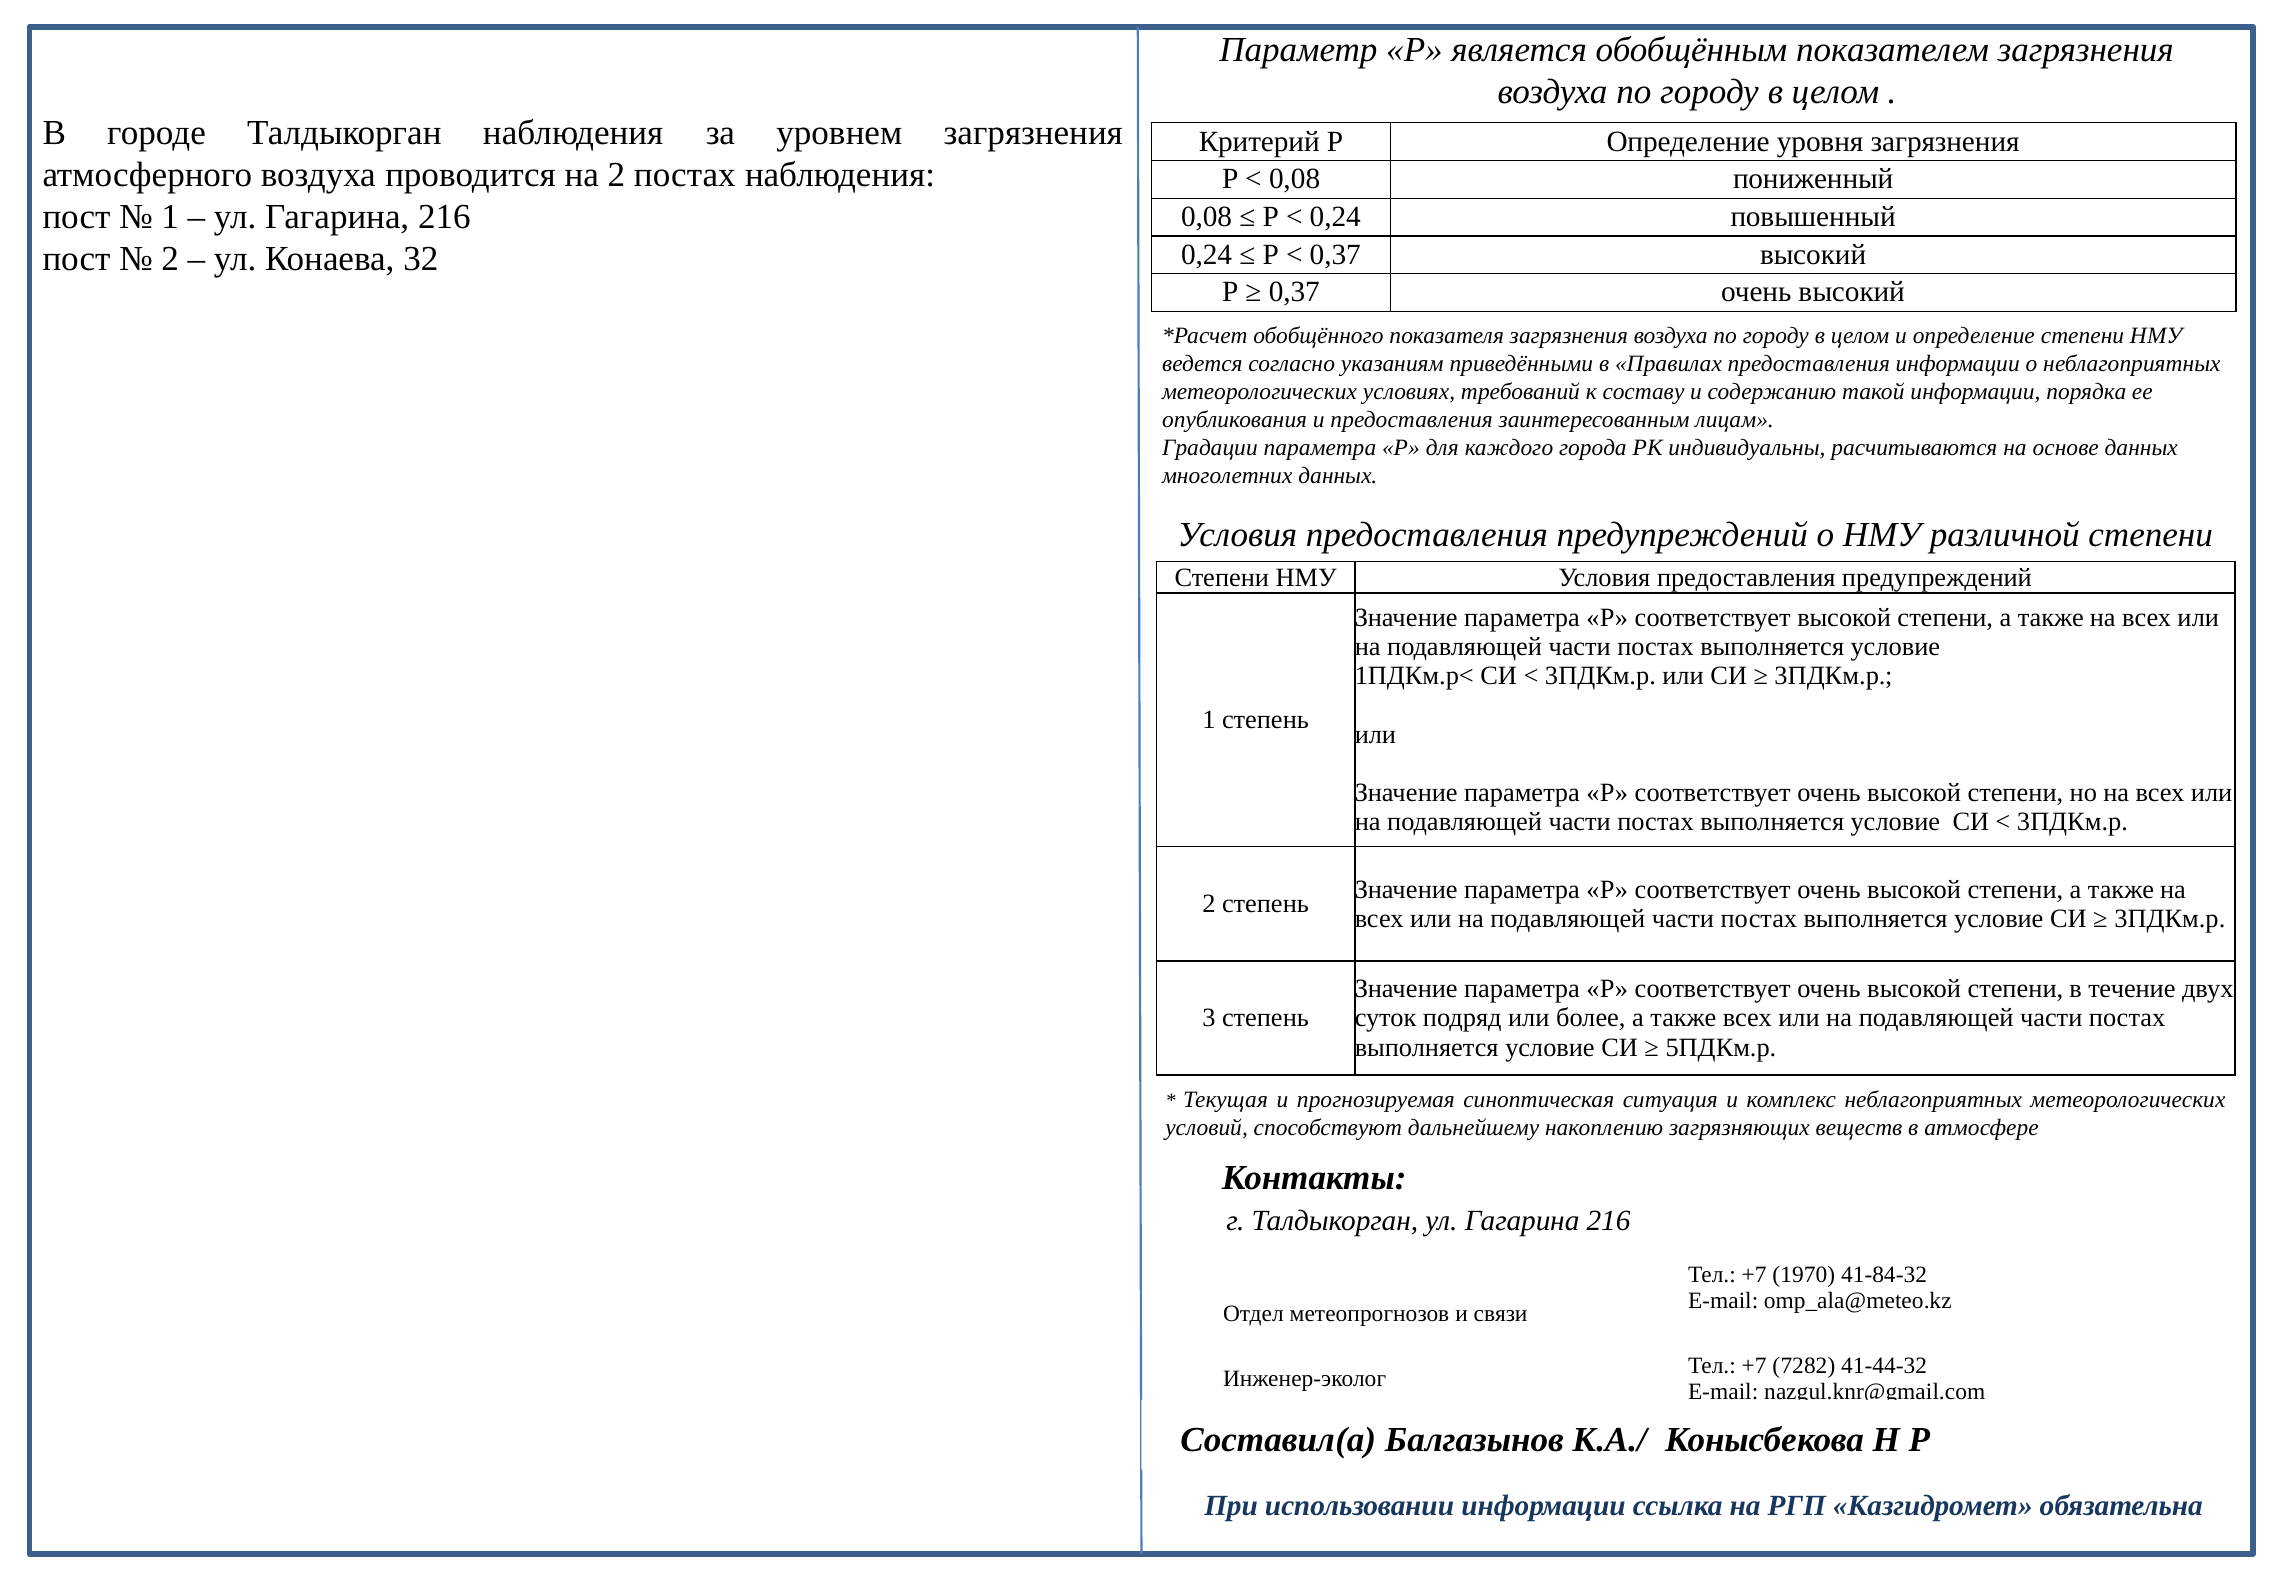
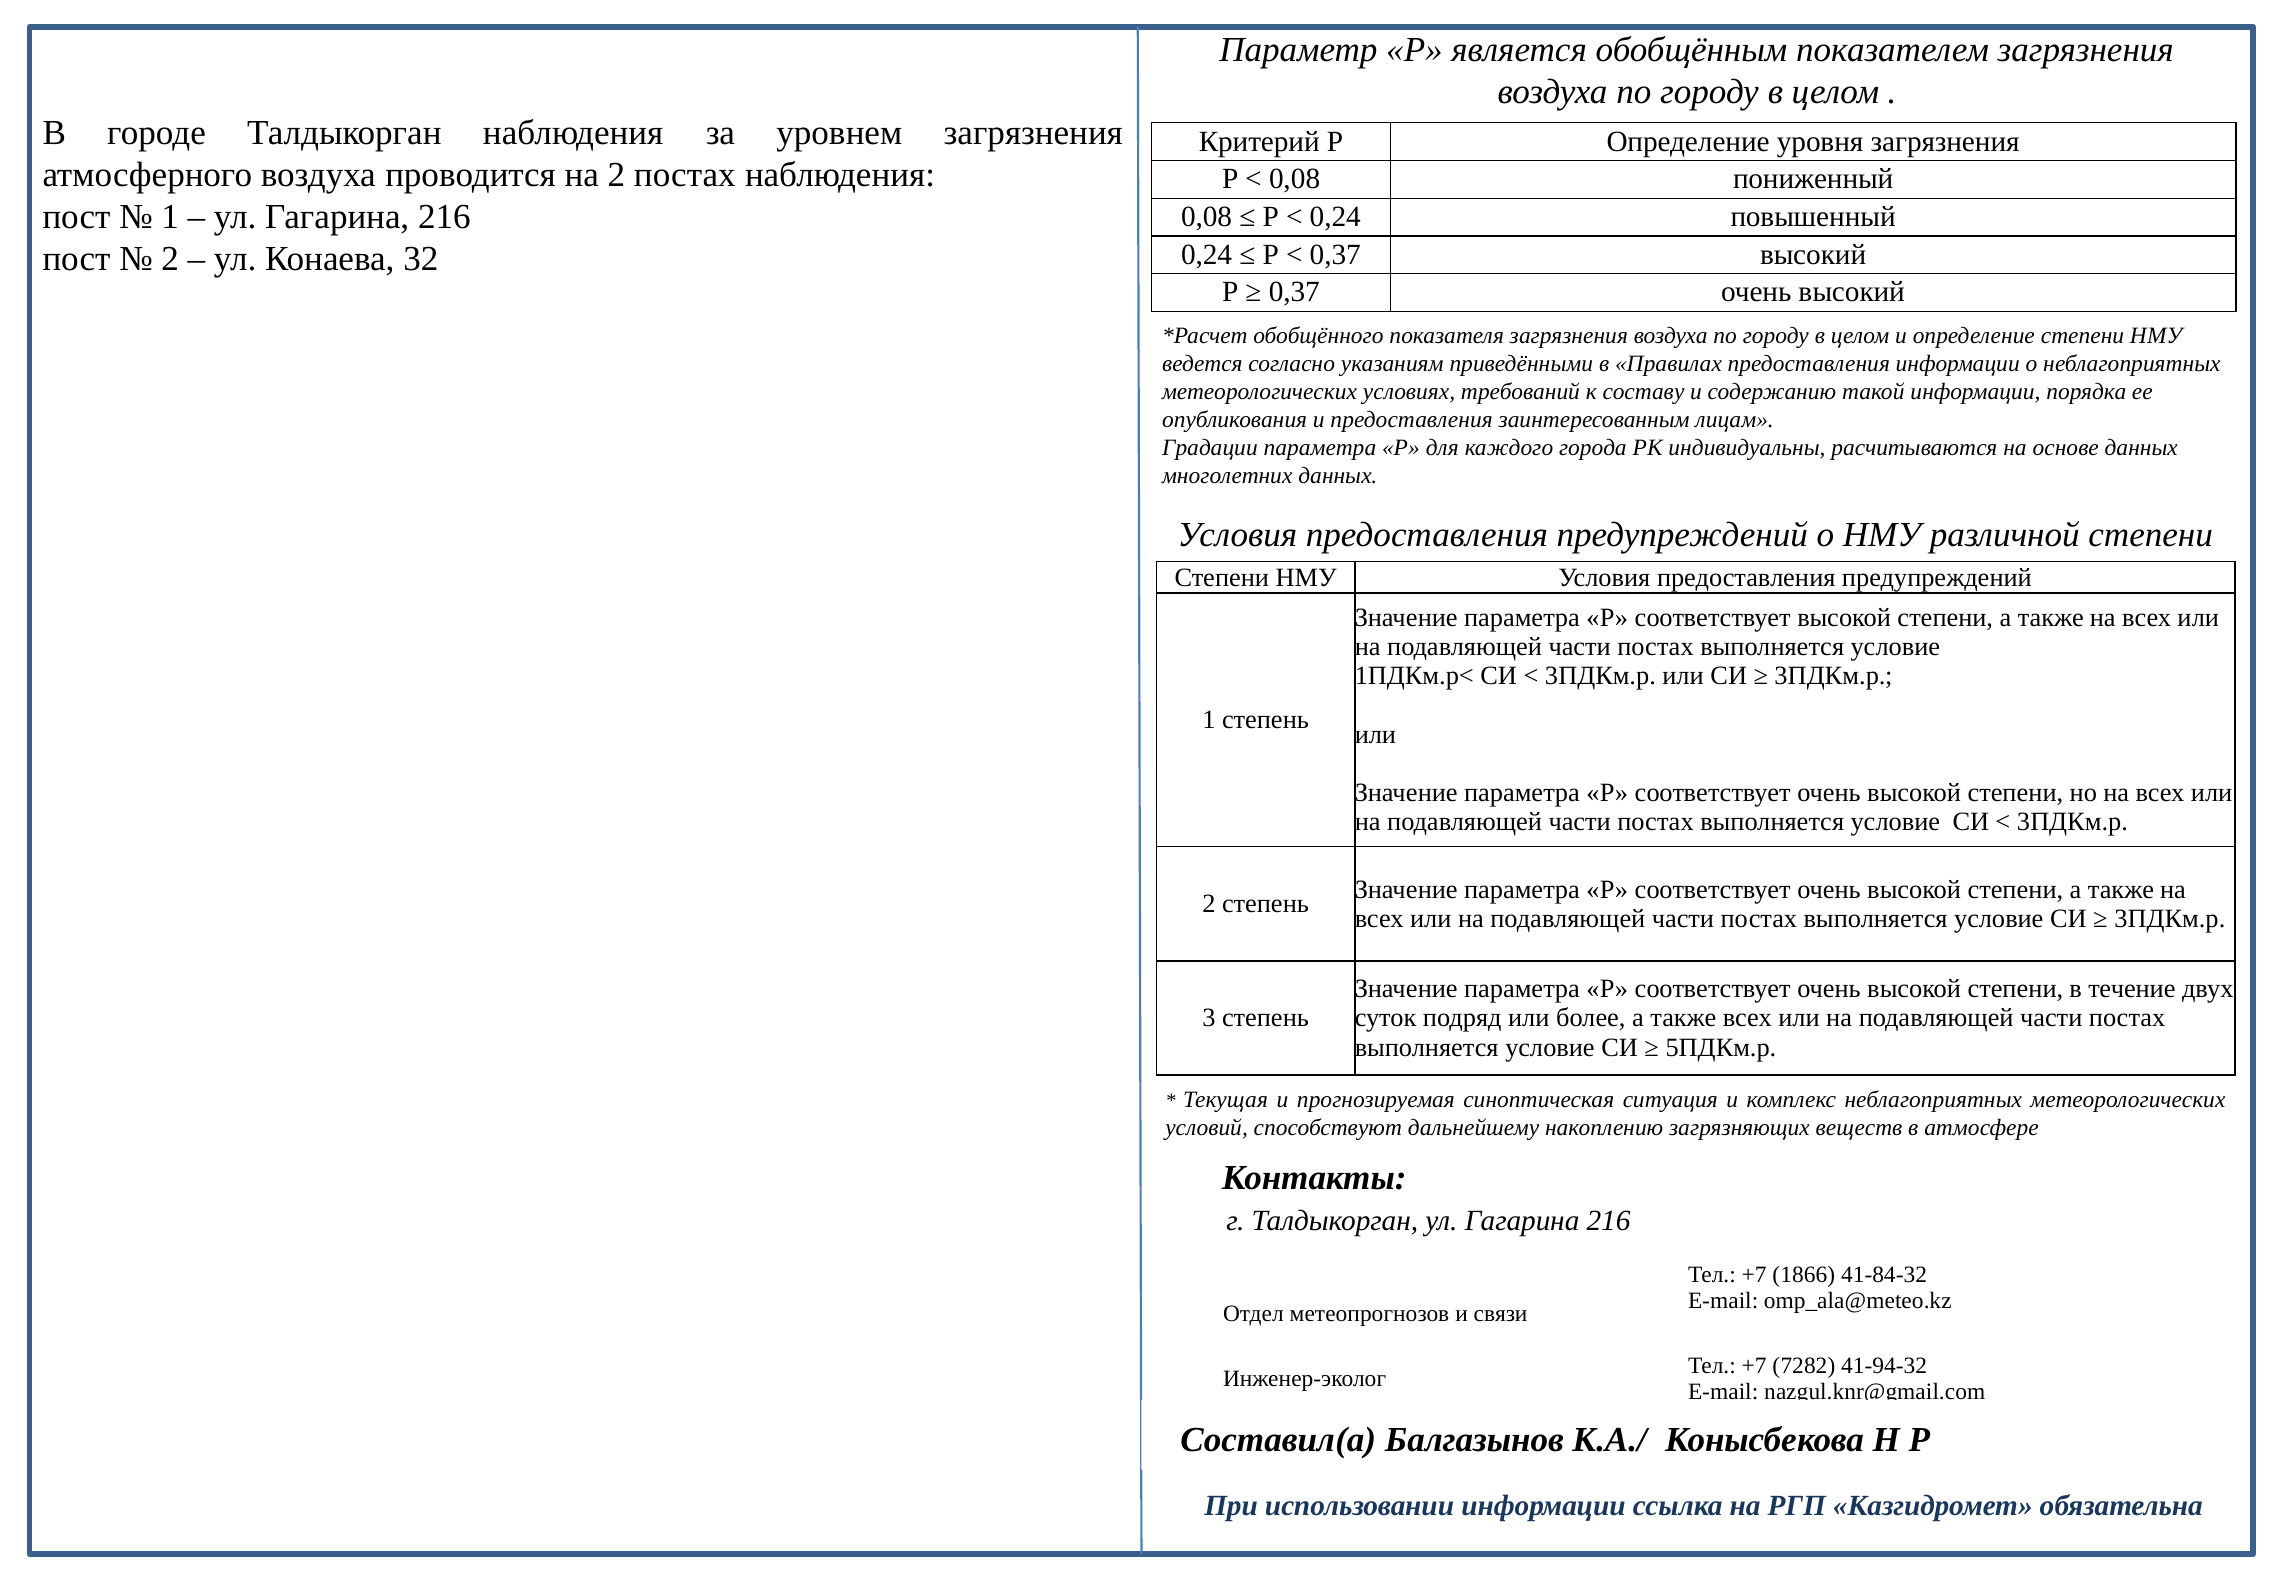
1970: 1970 -> 1866 (1804, 1274)
41-44-32: 41-44-32 -> 41-94-32 (1884, 1365)
